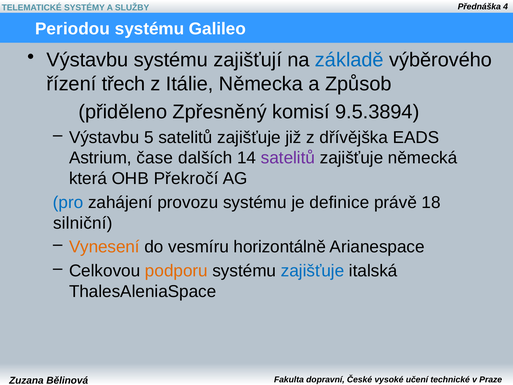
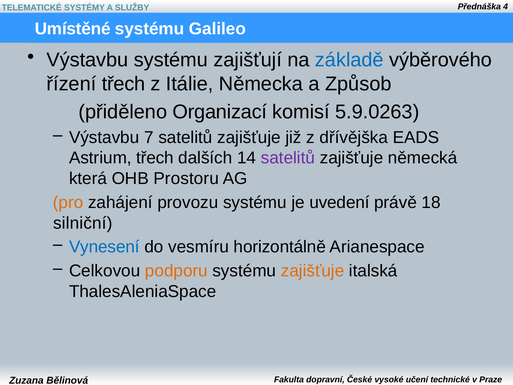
Periodou: Periodou -> Umístěné (73, 29)
Zpřesněný: Zpřesněný -> Organizací (220, 112)
9.5.3894: 9.5.3894 -> 5.9.0263 (377, 112)
5: 5 -> 7 (149, 137)
Astrium čase: čase -> třech (155, 158)
Překročí: Překročí -> Prostoru (186, 178)
pro colour: blue -> orange (68, 202)
definice: definice -> uvedení (339, 202)
Vynesení colour: orange -> blue (104, 247)
zajišťuje colour: blue -> orange (313, 271)
